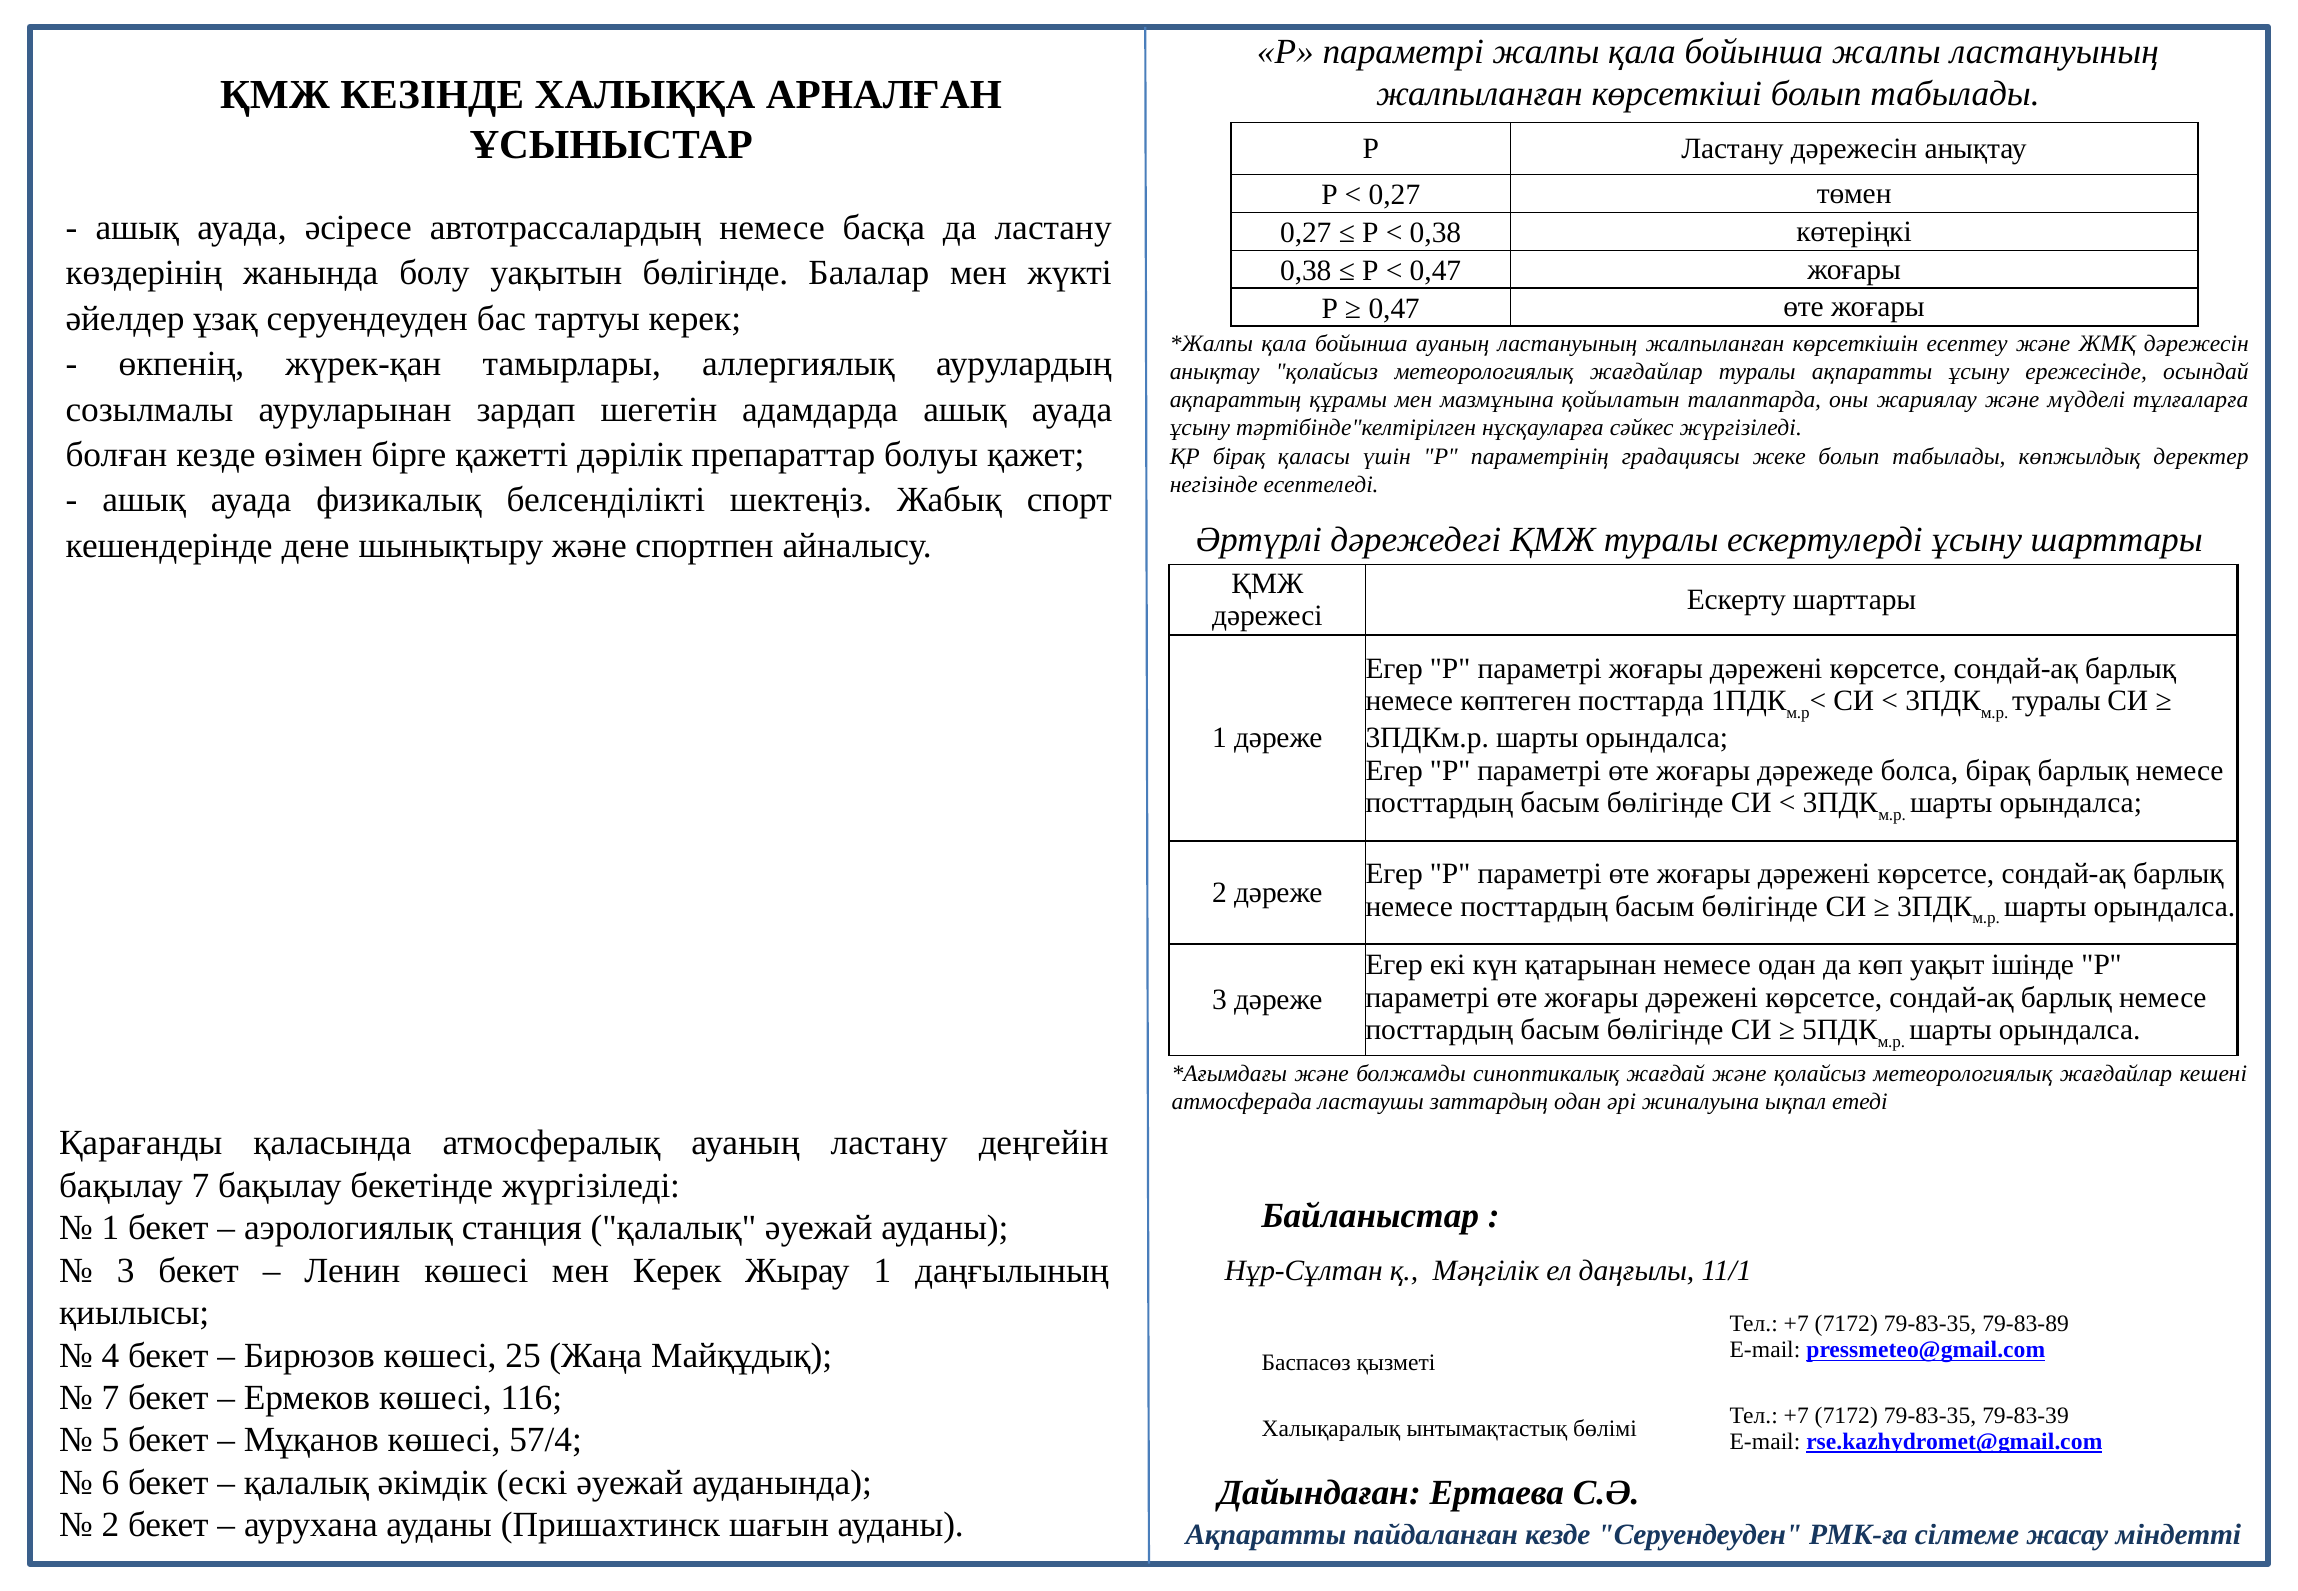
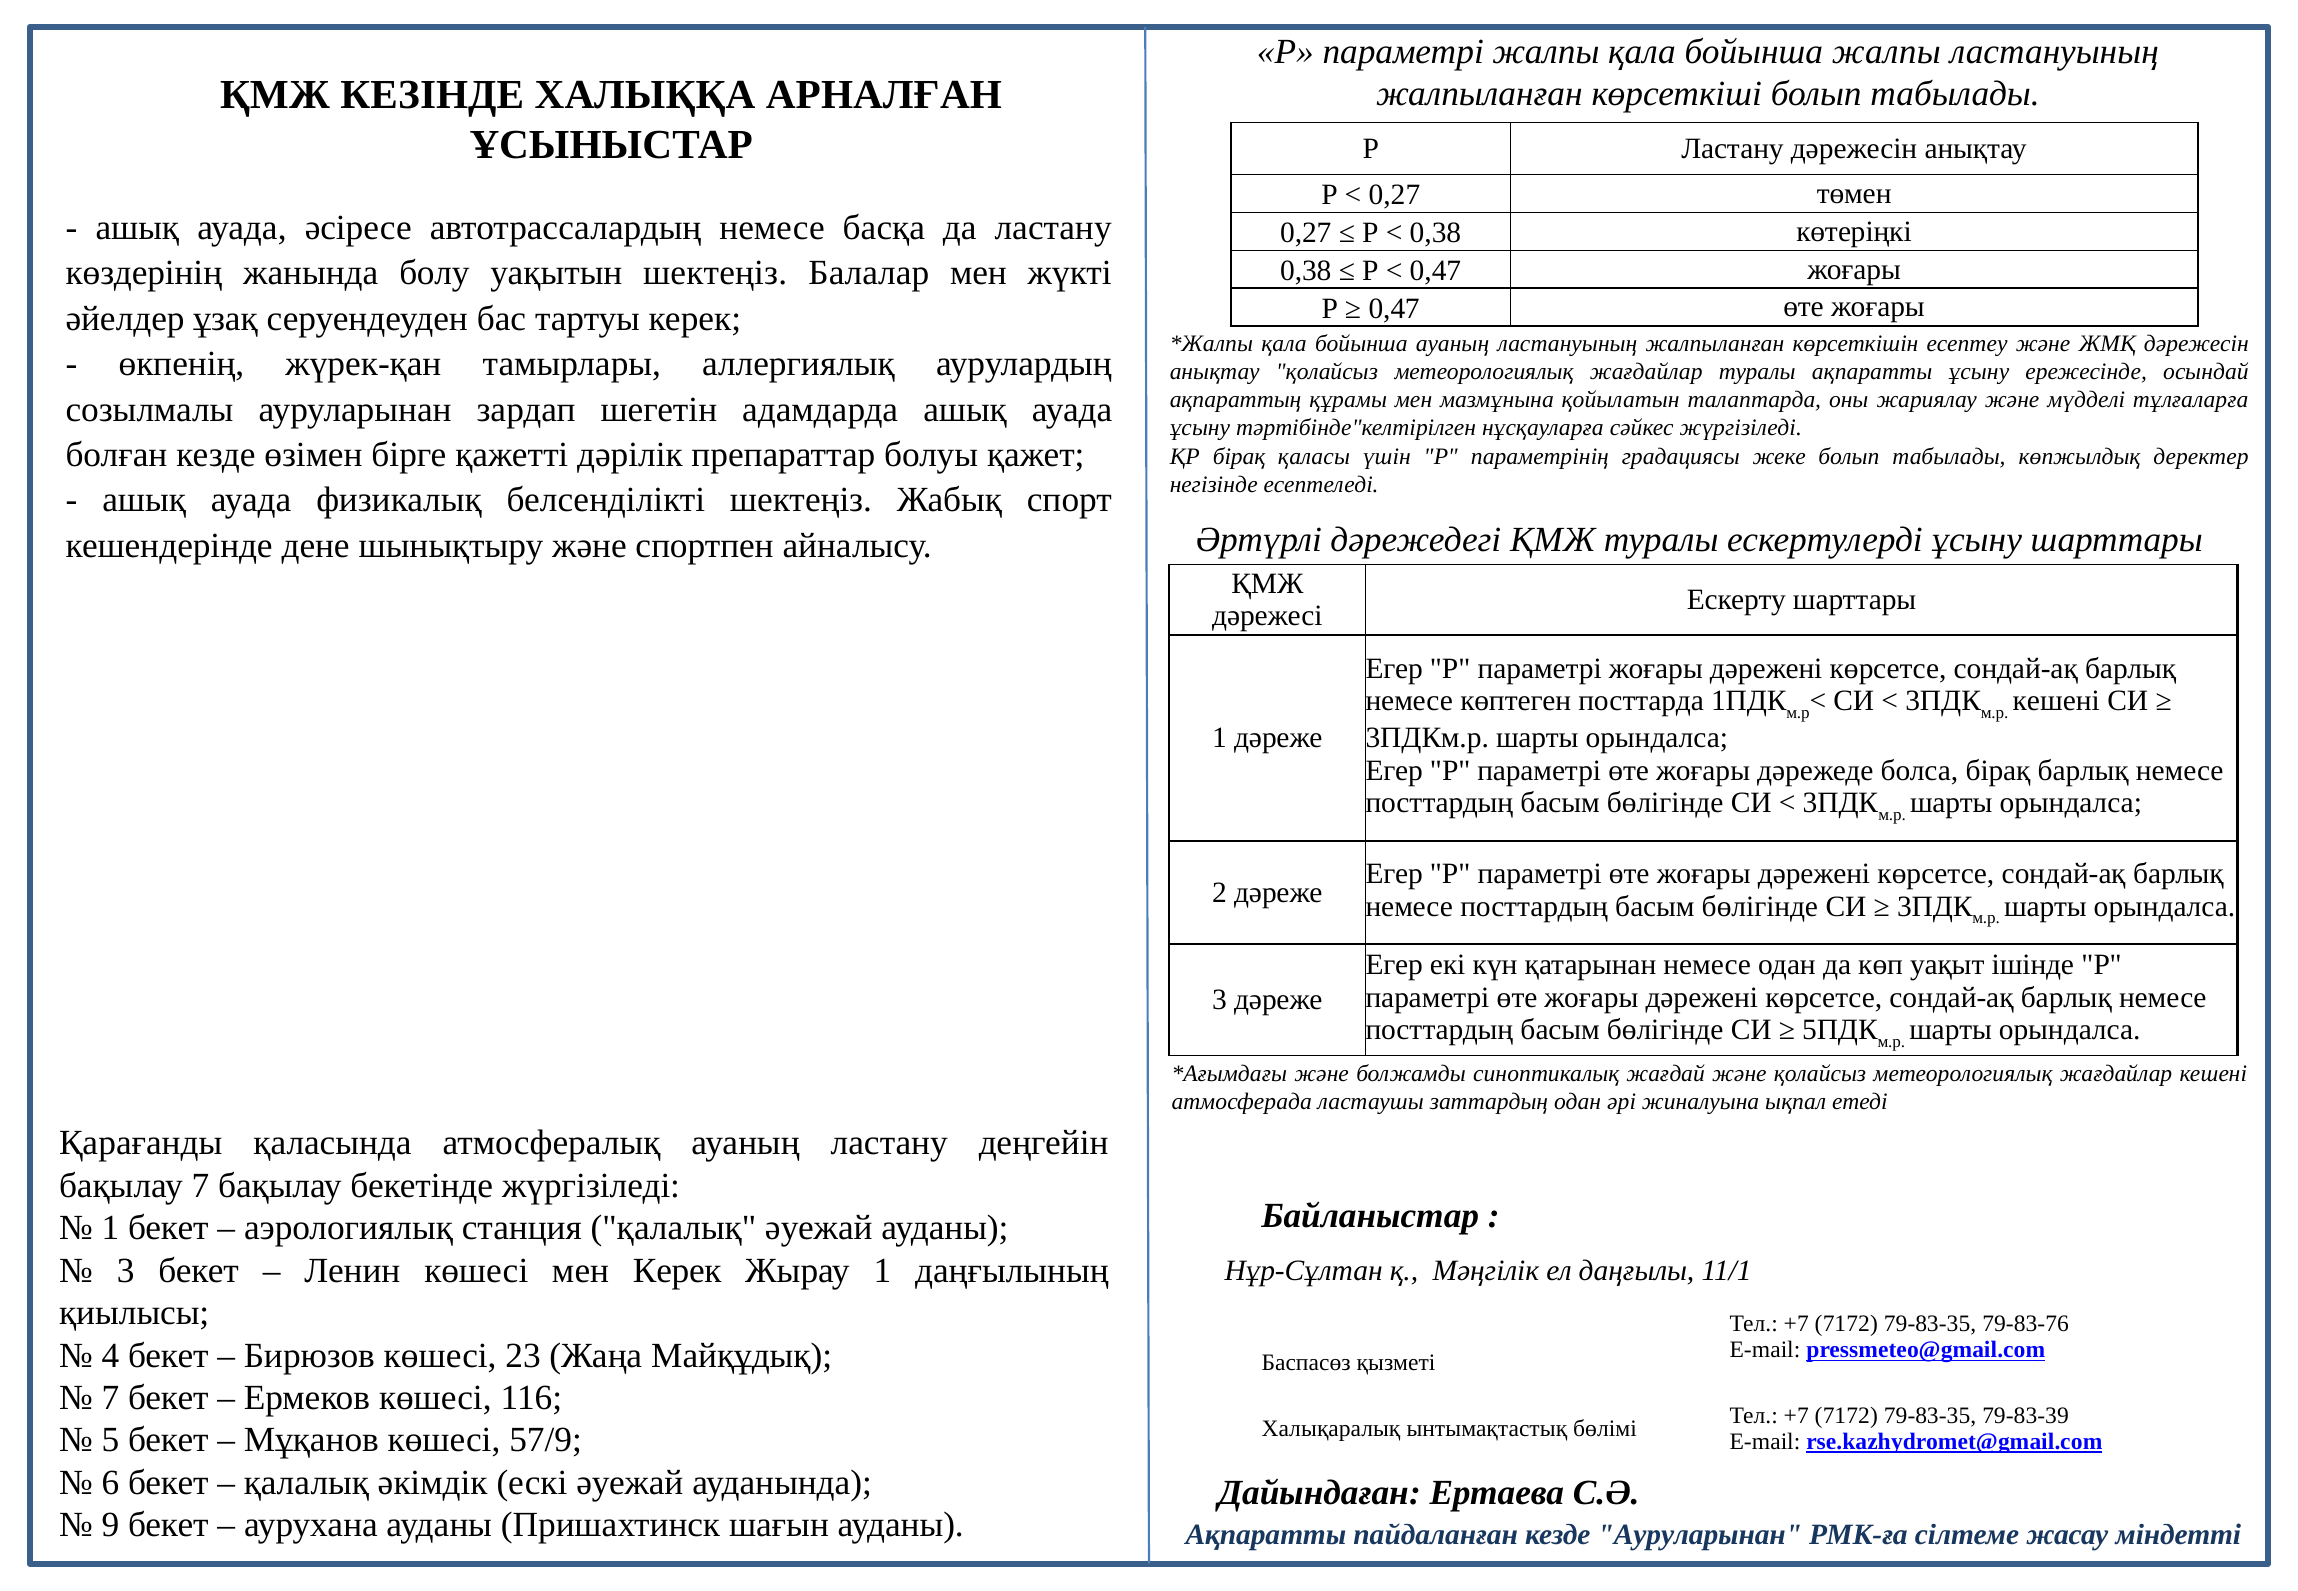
уақытын бөлігінде: бөлігінде -> шектеңіз (715, 273)
туралы: туралы -> кешені (2056, 701)
79-83-89: 79-83-89 -> 79-83-76 (2026, 1323)
25: 25 -> 23 (523, 1355)
57/4: 57/4 -> 57/9 (546, 1440)
2: 2 -> 9 (110, 1525)
кезде Серуендеуден: Серуендеуден -> Ауруларынан (1700, 1535)
